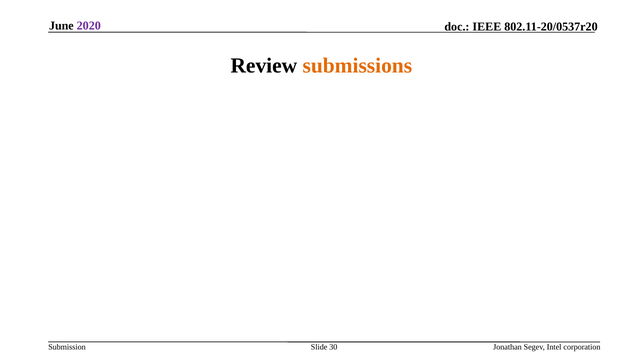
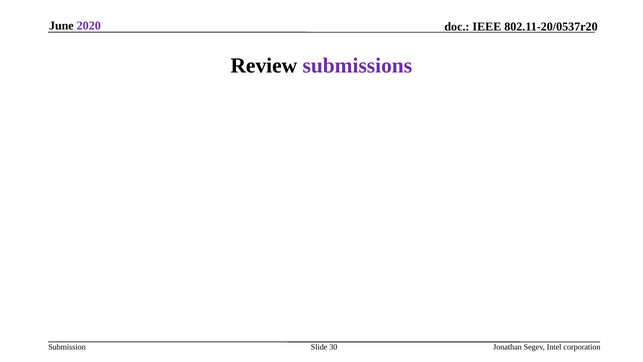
submissions colour: orange -> purple (357, 66)
